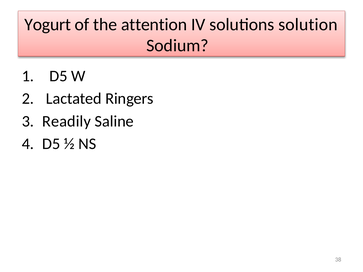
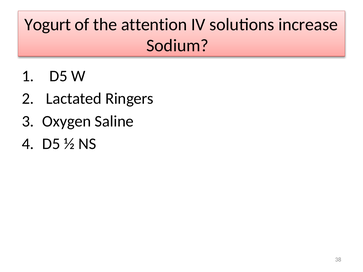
solution: solution -> increase (308, 25)
Readily: Readily -> Oxygen (67, 121)
